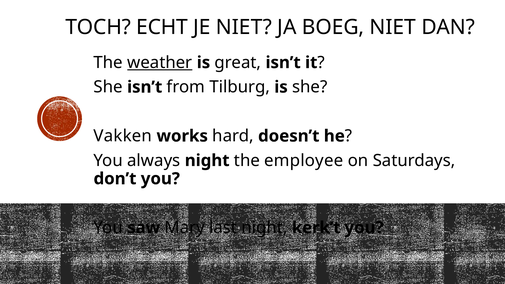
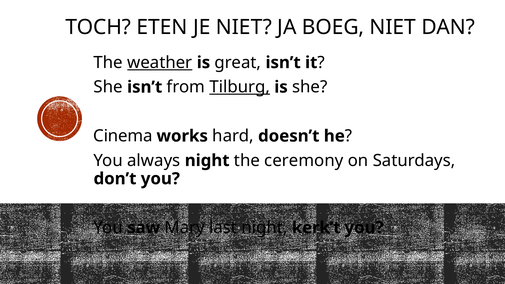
ECHT: ECHT -> ETEN (162, 27)
Tilburg underline: none -> present (240, 87)
Vakken: Vakken -> Cinema (123, 136)
employee: employee -> ceremony (304, 161)
